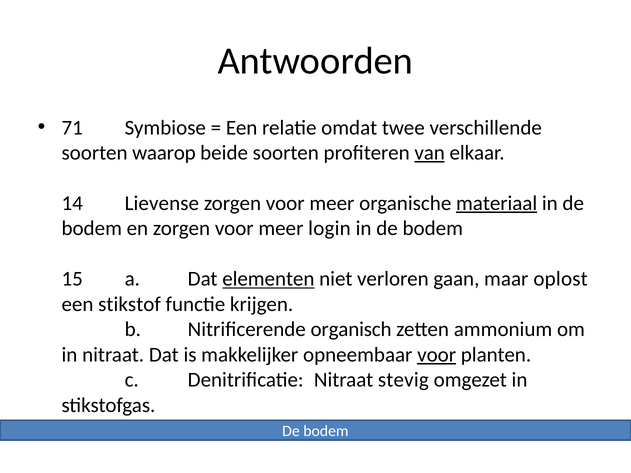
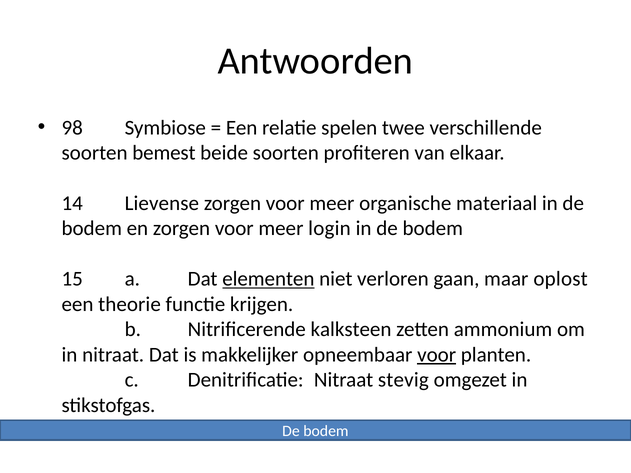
71: 71 -> 98 (72, 128)
omdat: omdat -> spelen (349, 128)
waarop: waarop -> bemest (164, 153)
van underline: present -> none (430, 153)
materiaal underline: present -> none (497, 203)
stikstof: stikstof -> theorie (130, 304)
organisch: organisch -> kalksteen (351, 330)
